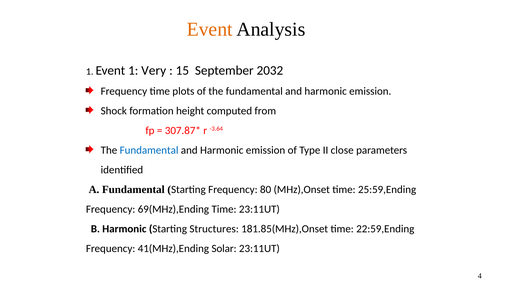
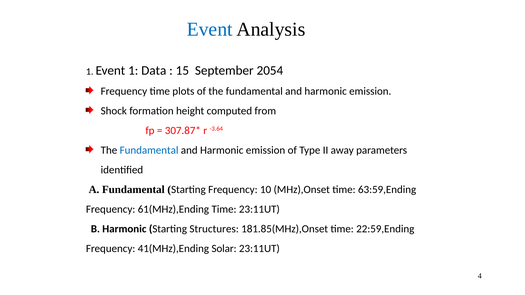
Event colour: orange -> blue (210, 29)
Very: Very -> Data (154, 70)
2032: 2032 -> 2054 (270, 70)
close: close -> away (342, 150)
80: 80 -> 10 (266, 190)
25:59,Ending: 25:59,Ending -> 63:59,Ending (387, 190)
69(MHz),Ending: 69(MHz),Ending -> 61(MHz),Ending (173, 209)
